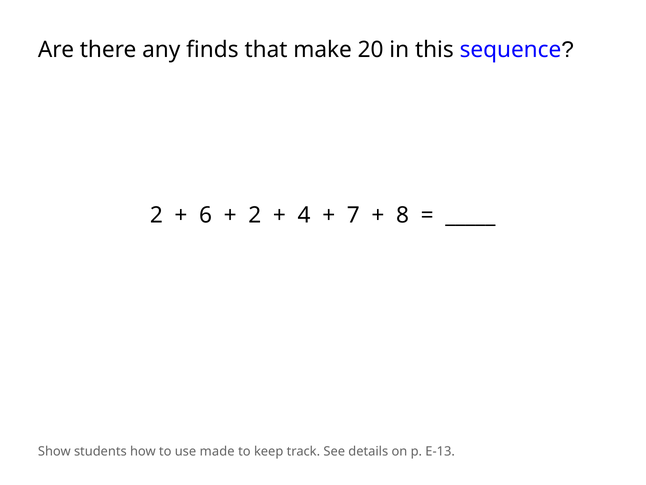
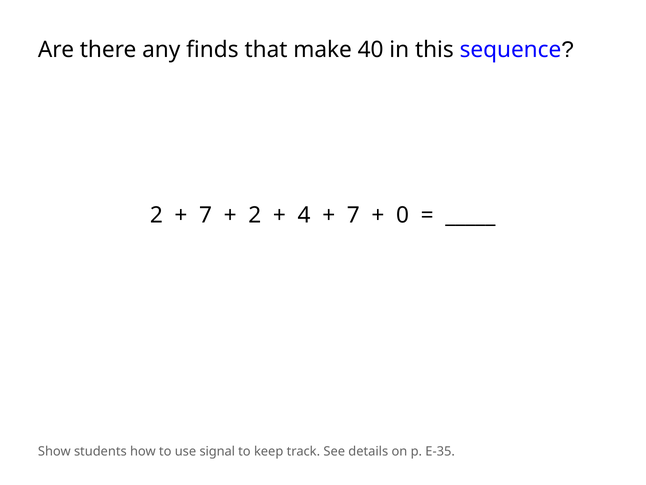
20: 20 -> 40 (371, 49)
6: 6 -> 7 (206, 215)
8: 8 -> 0 (403, 215)
made: made -> signal (217, 451)
E-13: E-13 -> E-35 (440, 451)
